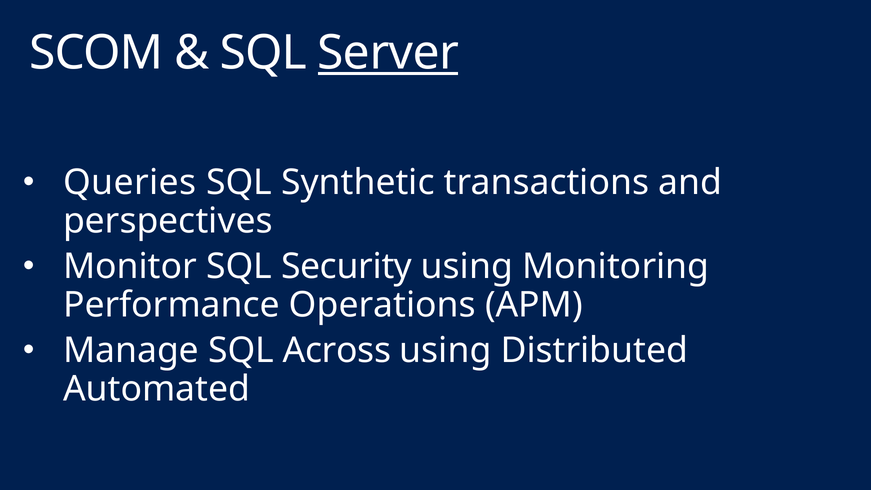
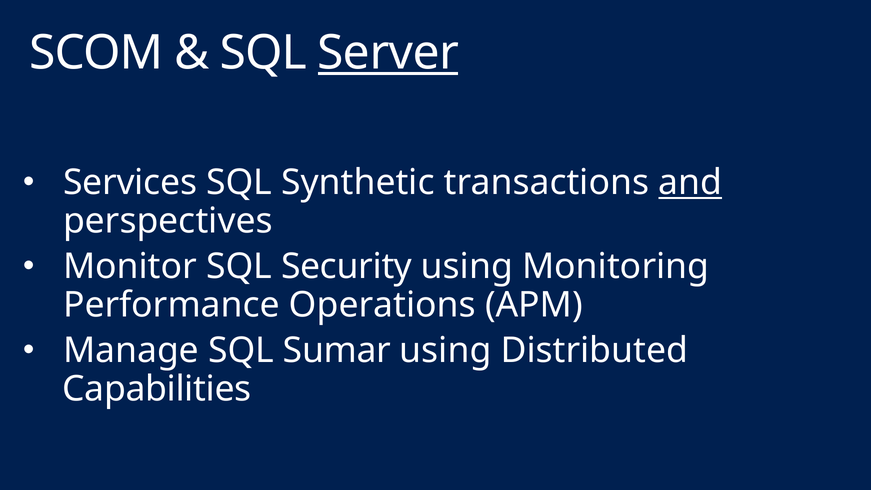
Queries: Queries -> Services (130, 183)
and underline: none -> present (690, 183)
Across: Across -> Sumar (337, 351)
Automated: Automated -> Capabilities (157, 389)
